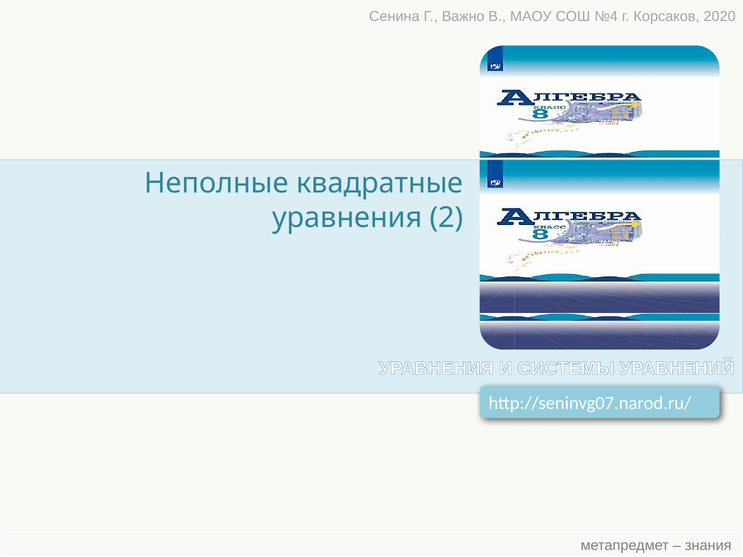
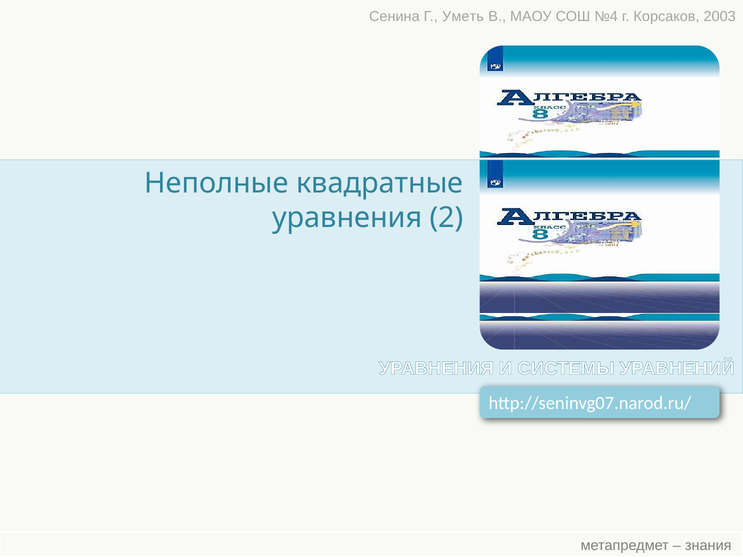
Важно: Важно -> Уметь (463, 16)
2020: 2020 -> 2003 (720, 16)
